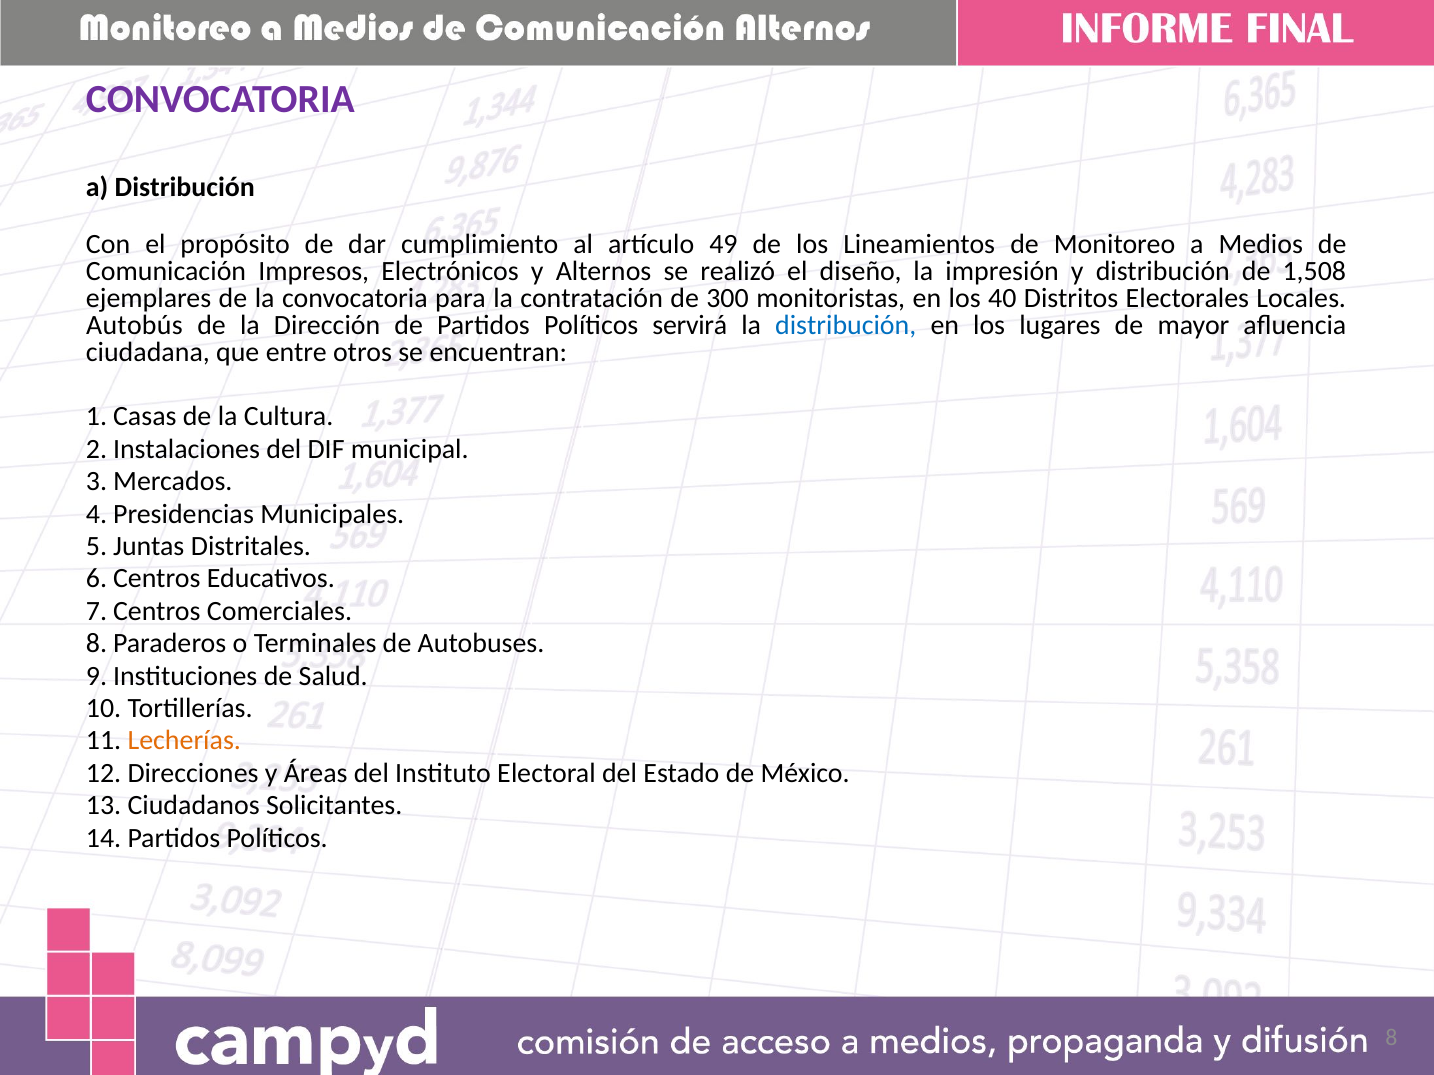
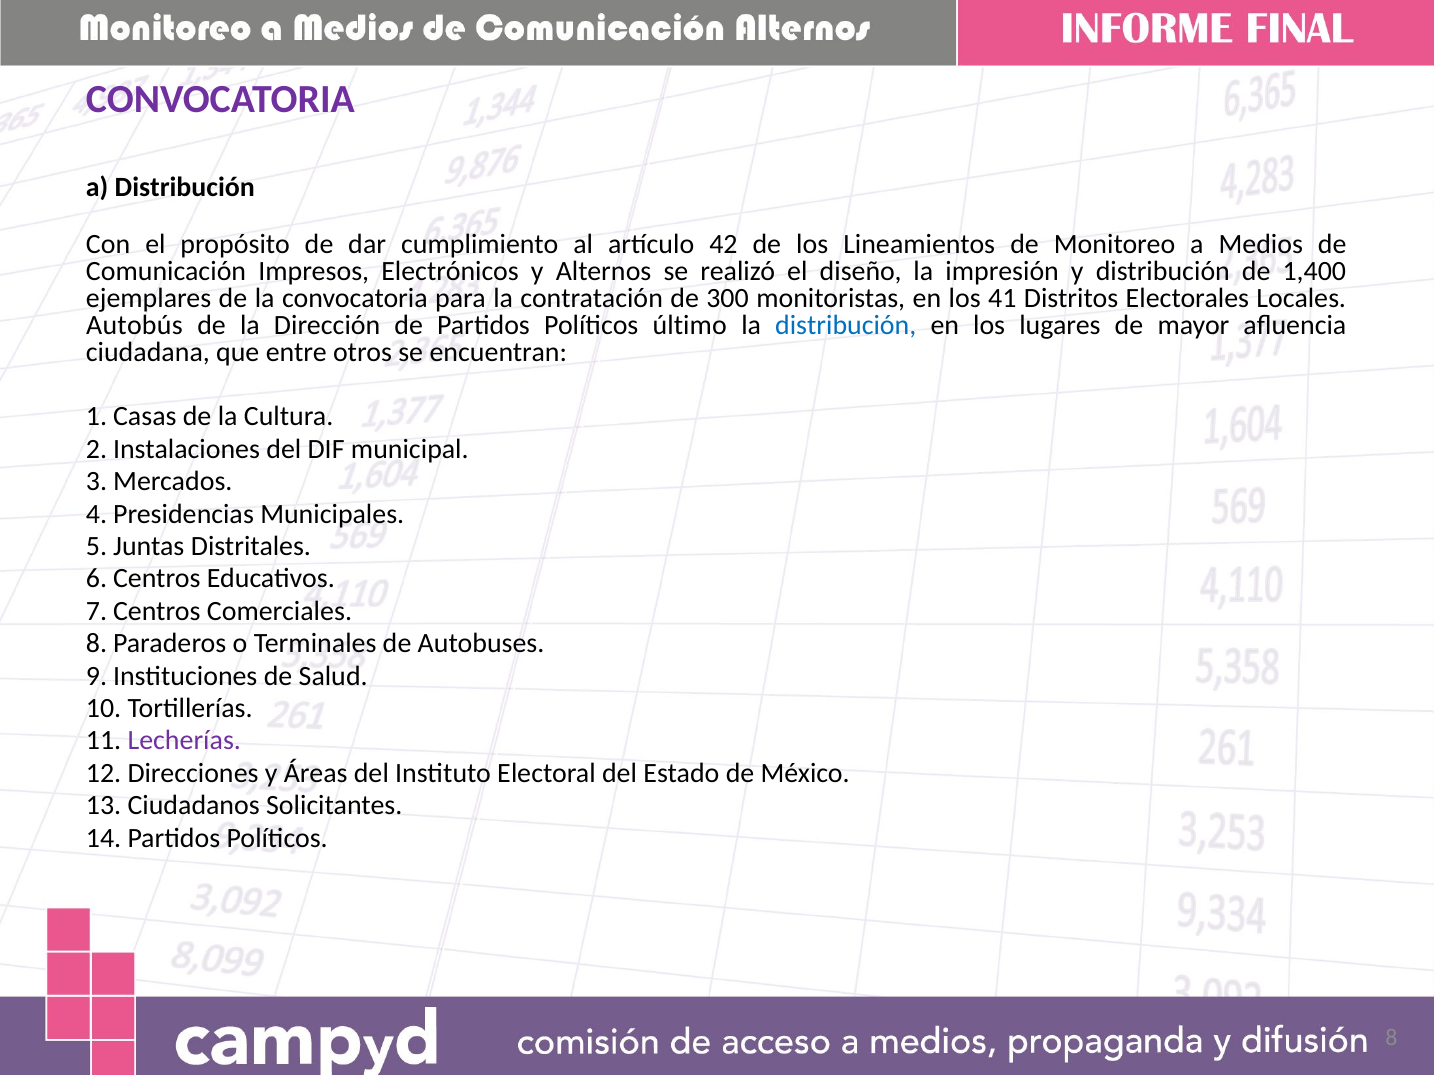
49: 49 -> 42 (723, 245)
1,508: 1,508 -> 1,400 (1314, 272)
40: 40 -> 41 (1002, 299)
servirá: servirá -> último (690, 325)
Lecherías colour: orange -> purple (184, 741)
